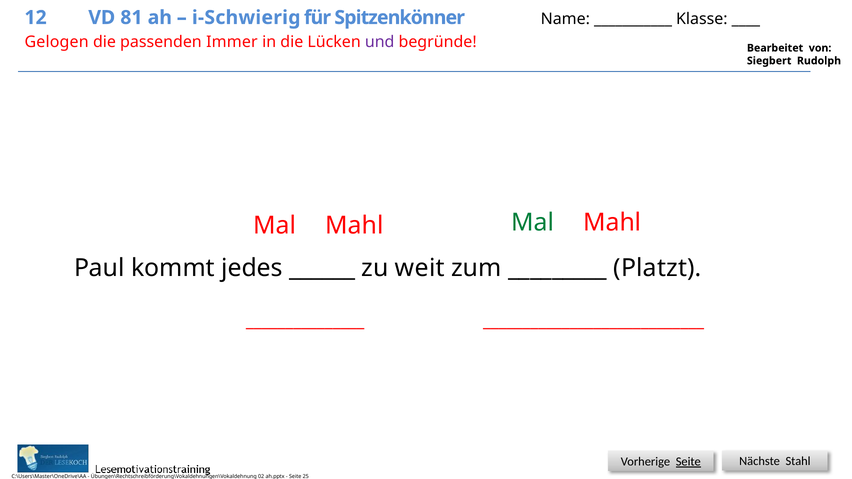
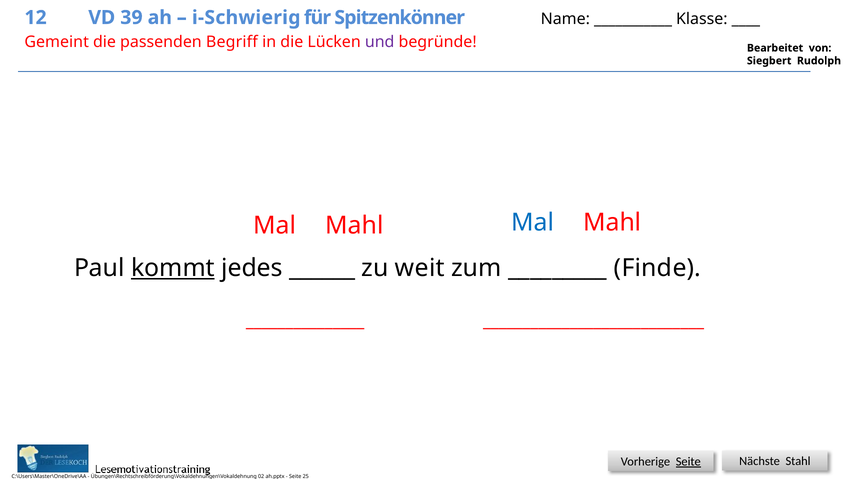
81: 81 -> 39 (131, 18)
Gelogen: Gelogen -> Gemeint (57, 42)
Immer: Immer -> Begriff (232, 42)
Mal colour: green -> blue (532, 223)
kommt underline: none -> present (173, 268)
Platzt: Platzt -> Finde (657, 268)
